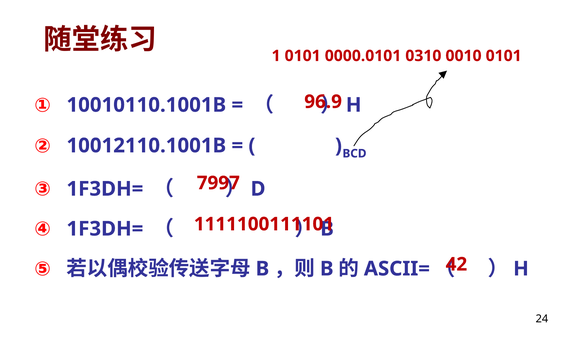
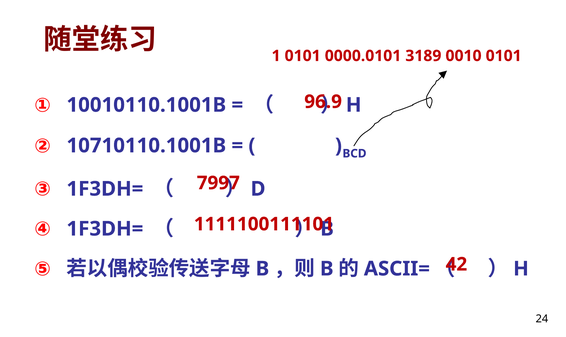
0310: 0310 -> 3189 (423, 56)
10012110.1001B: 10012110.1001B -> 10710110.1001B (146, 145)
